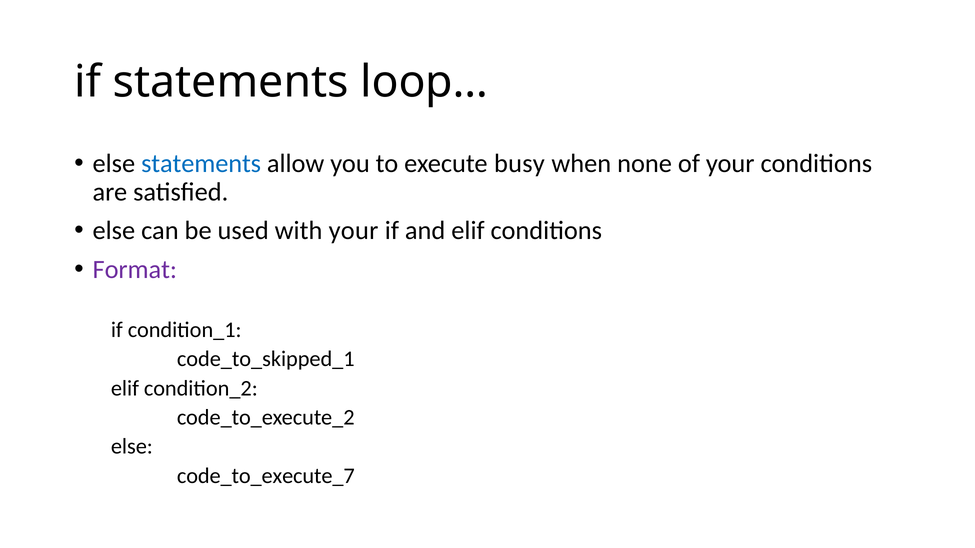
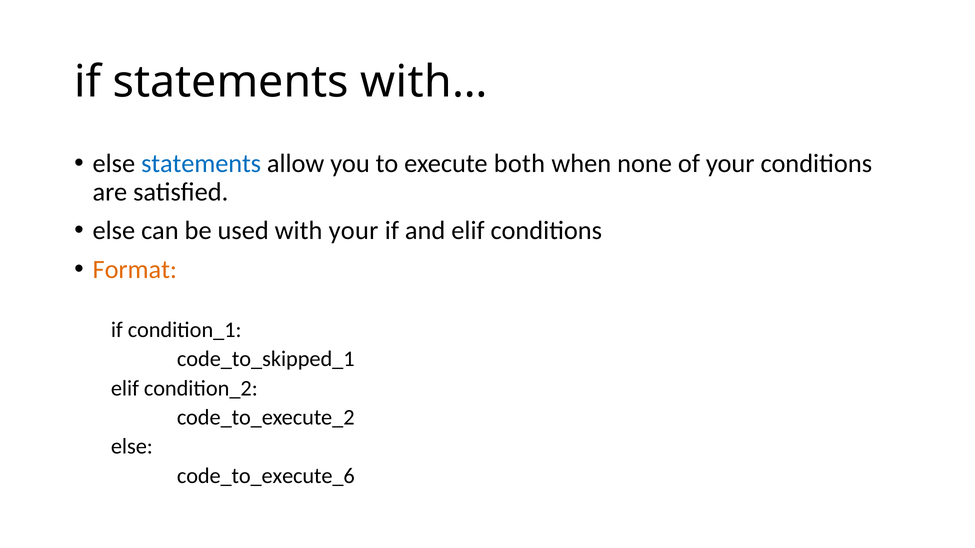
loop…: loop… -> with… (424, 82)
busy: busy -> both (519, 164)
Format colour: purple -> orange (135, 270)
code_to_execute_7: code_to_execute_7 -> code_to_execute_6 (266, 476)
